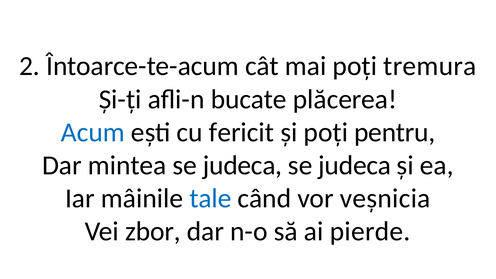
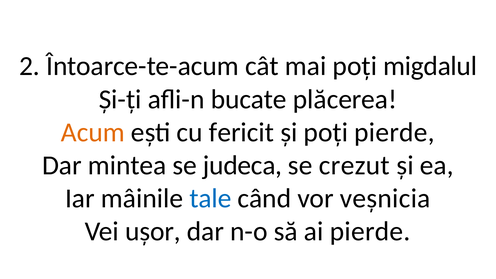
tremura: tremura -> migdalul (430, 66)
Acum colour: blue -> orange (93, 132)
poți pentru: pentru -> pierde (394, 132)
judeca: judeca -> crezut (354, 165)
zbor: zbor -> ușor (153, 232)
